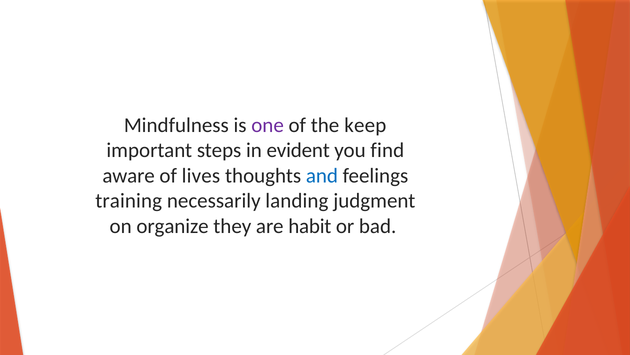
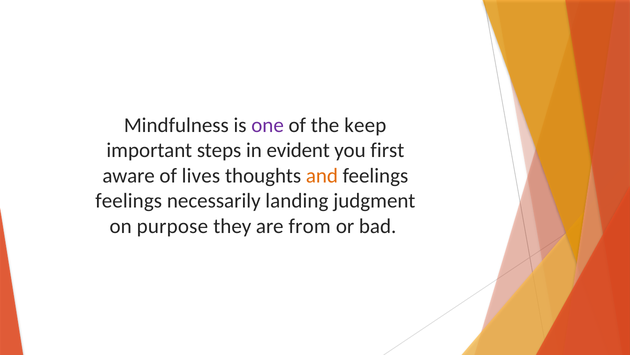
find: find -> first (387, 150)
and colour: blue -> orange (322, 175)
training: training -> feelings (129, 201)
organize: organize -> purpose (172, 226)
habit: habit -> from (310, 226)
